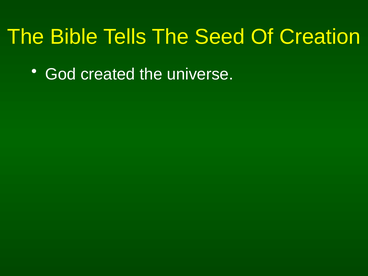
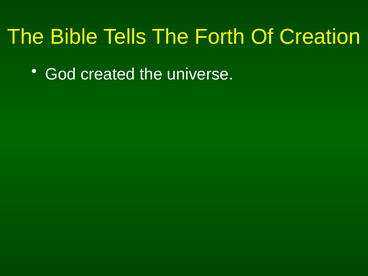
Seed: Seed -> Forth (220, 37)
